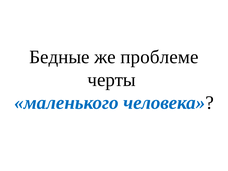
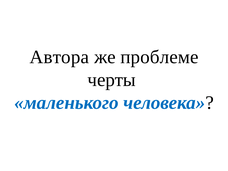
Бедные: Бедные -> Автора (59, 57)
